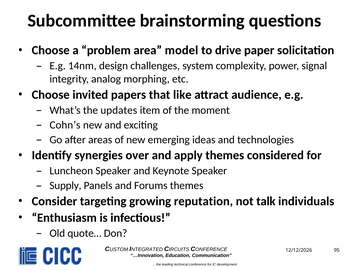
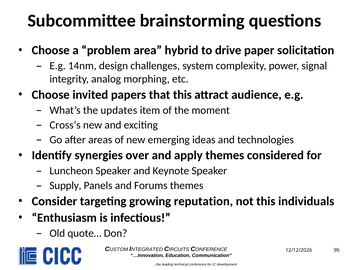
model: model -> hybrid (182, 50)
that like: like -> this (182, 95)
Cohn’s: Cohn’s -> Cross’s (65, 125)
not talk: talk -> this (266, 201)
